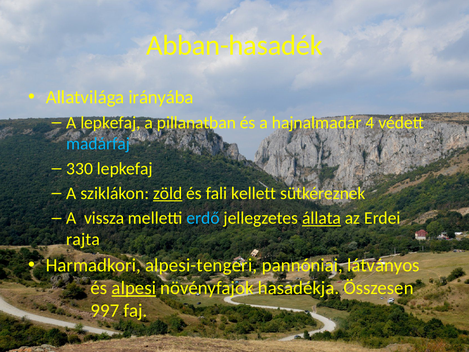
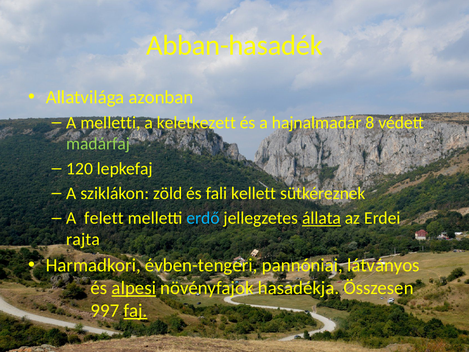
irányába: irányába -> azonban (161, 97)
A lepkefaj: lepkefaj -> melletti (110, 123)
pillanatban: pillanatban -> keletkezett (196, 123)
4: 4 -> 8 (370, 123)
madárfaj colour: light blue -> light green (98, 144)
330: 330 -> 120 (80, 168)
zöld underline: present -> none (168, 193)
vissza: vissza -> felett (104, 218)
alpesi-tengeri: alpesi-tengeri -> évben-tengeri (201, 265)
faj underline: none -> present (135, 310)
